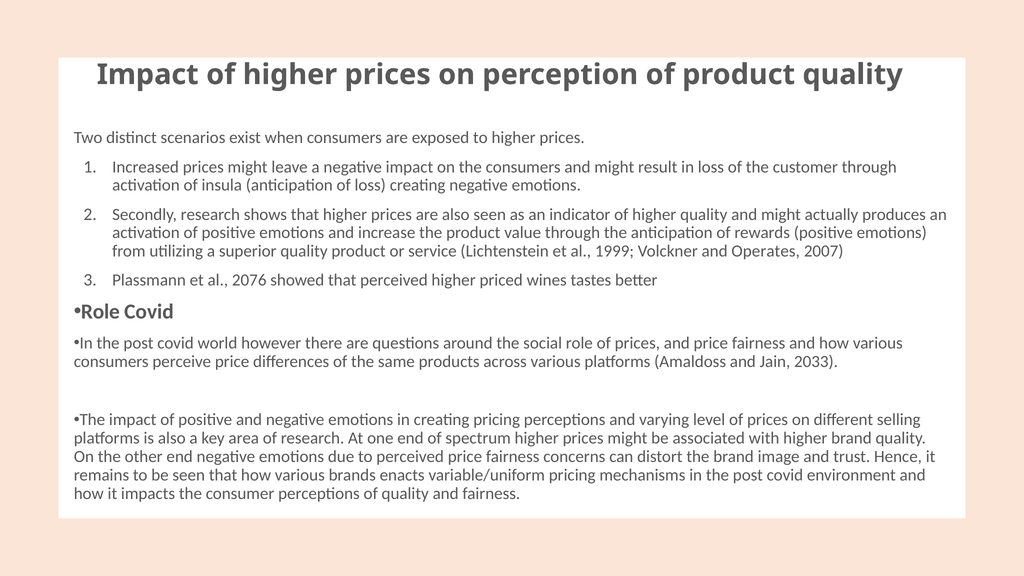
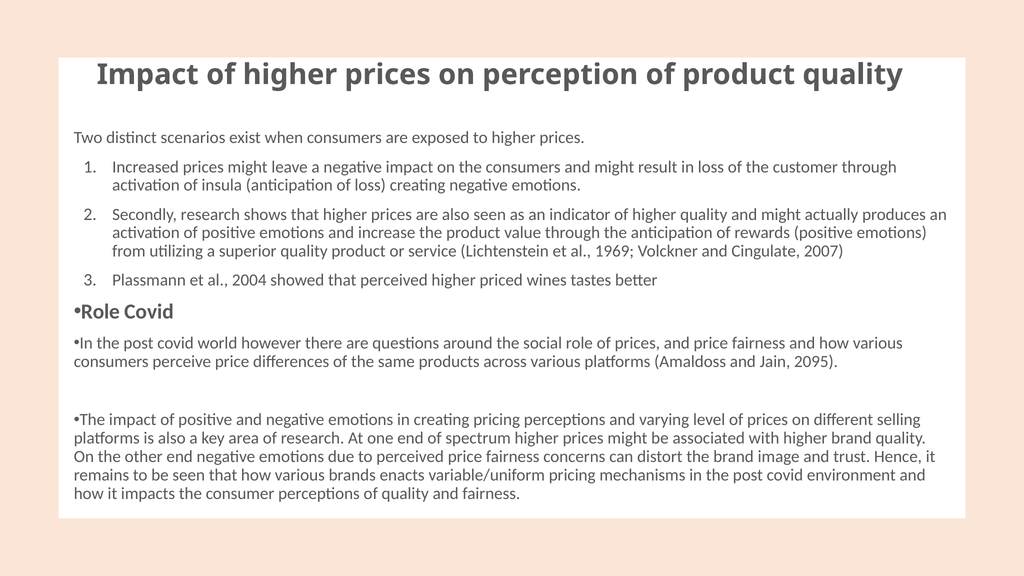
1999: 1999 -> 1969 (614, 251)
Operates: Operates -> Cingulate (766, 251)
2076: 2076 -> 2004 (249, 280)
2033: 2033 -> 2095 (816, 362)
